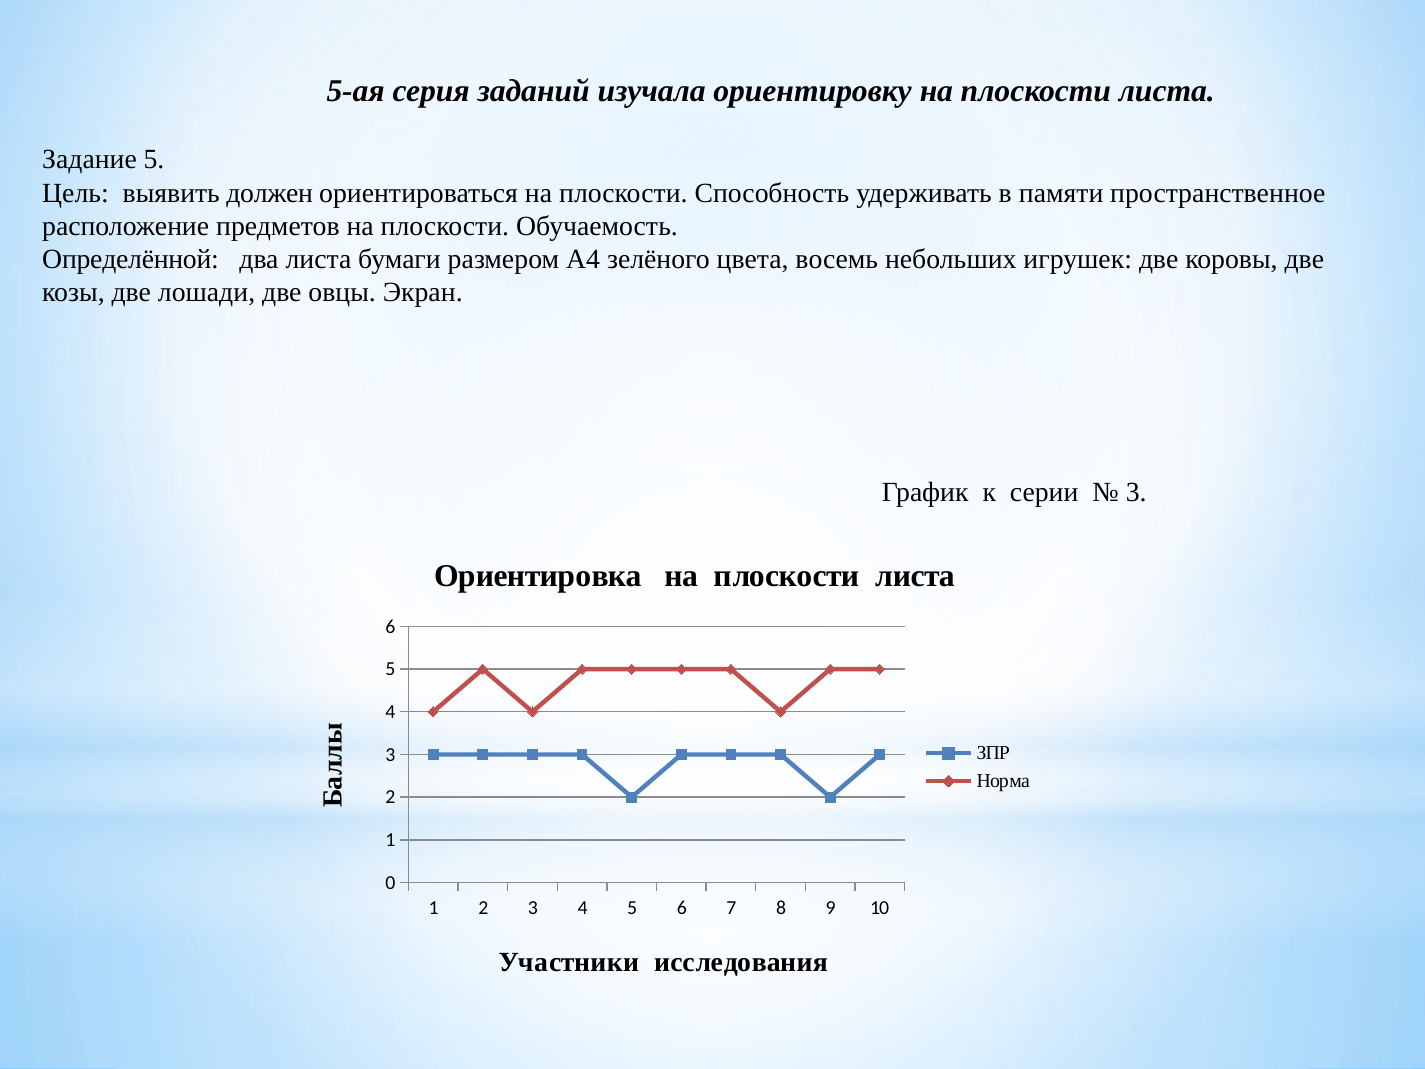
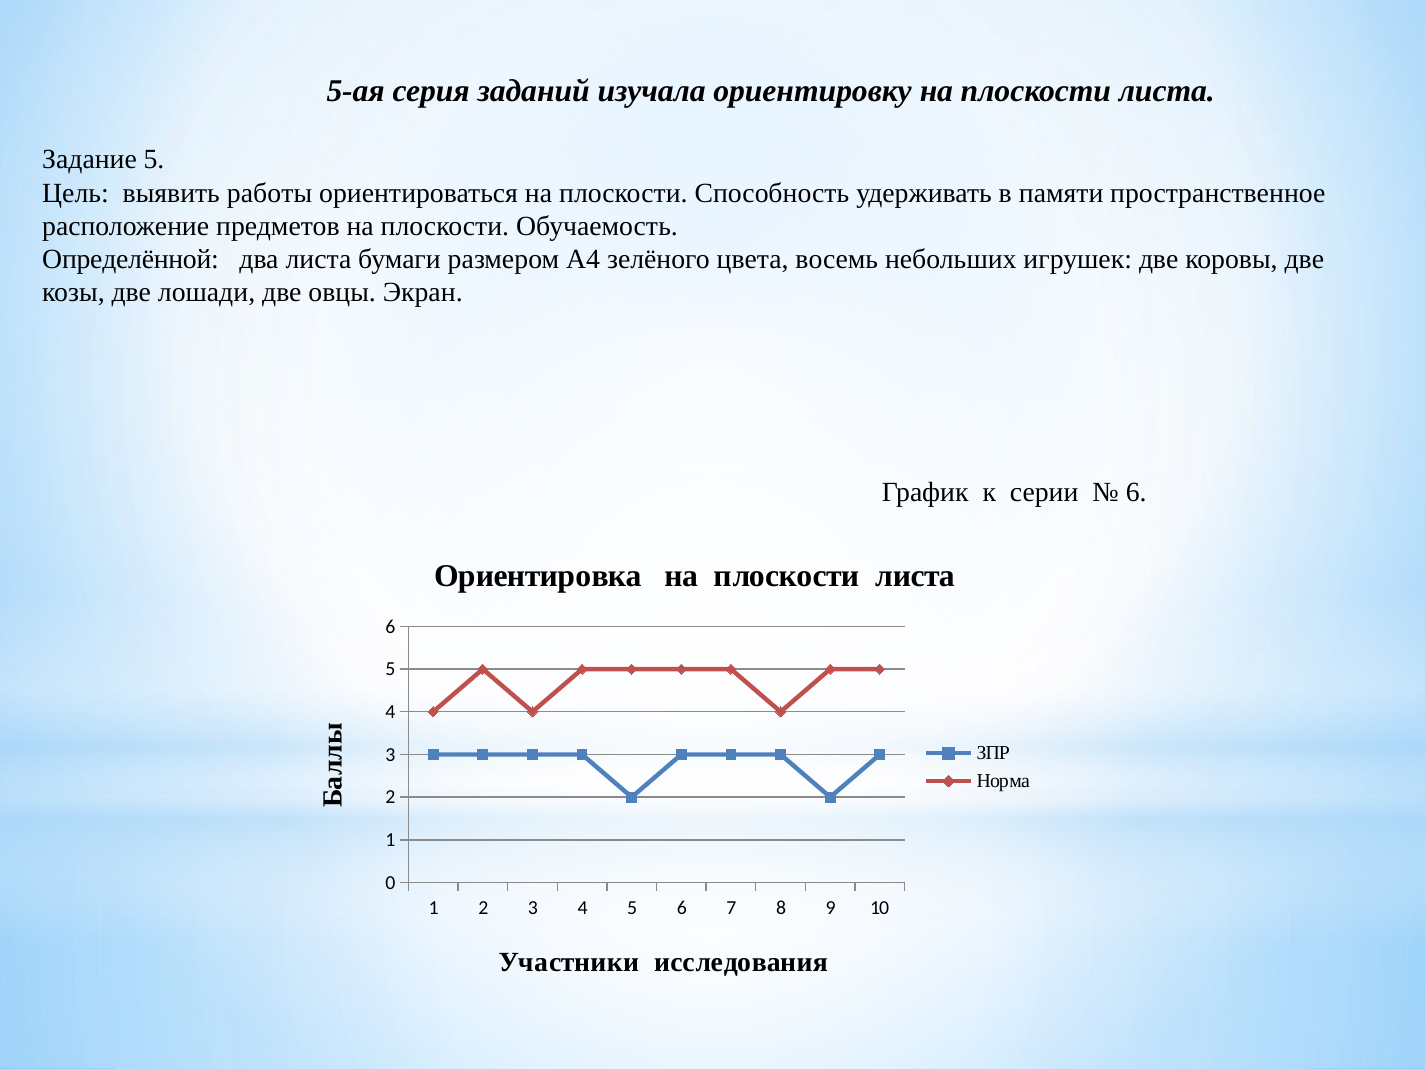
должен: должен -> работы (270, 193)
3: 3 -> 6 (1136, 492)
